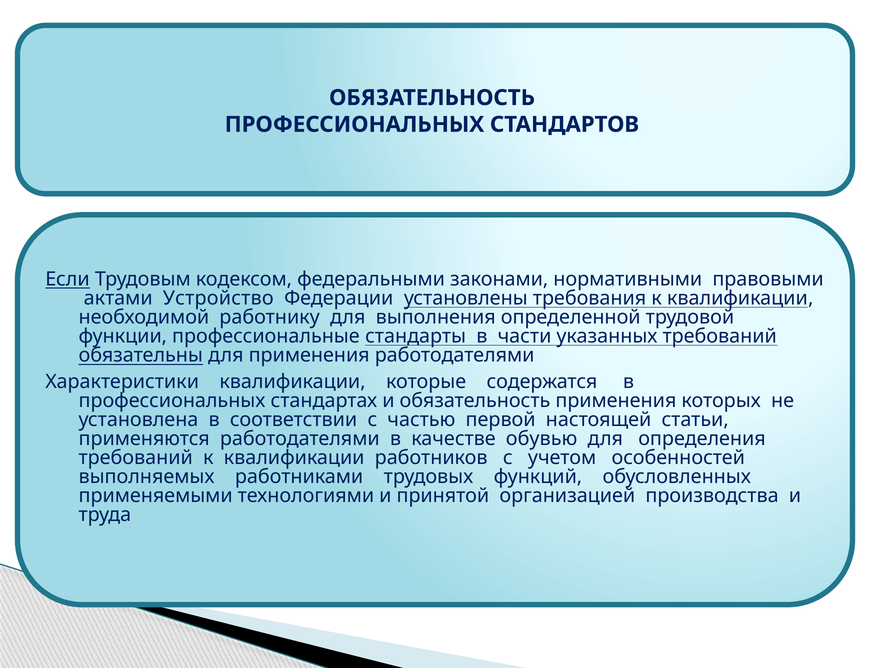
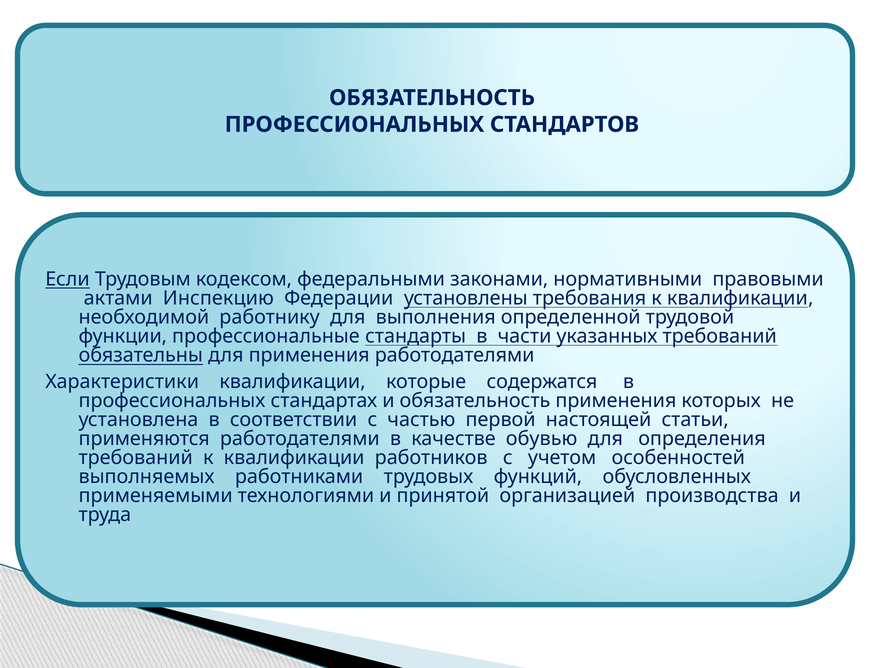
Устройство: Устройство -> Инспекцию (218, 298)
